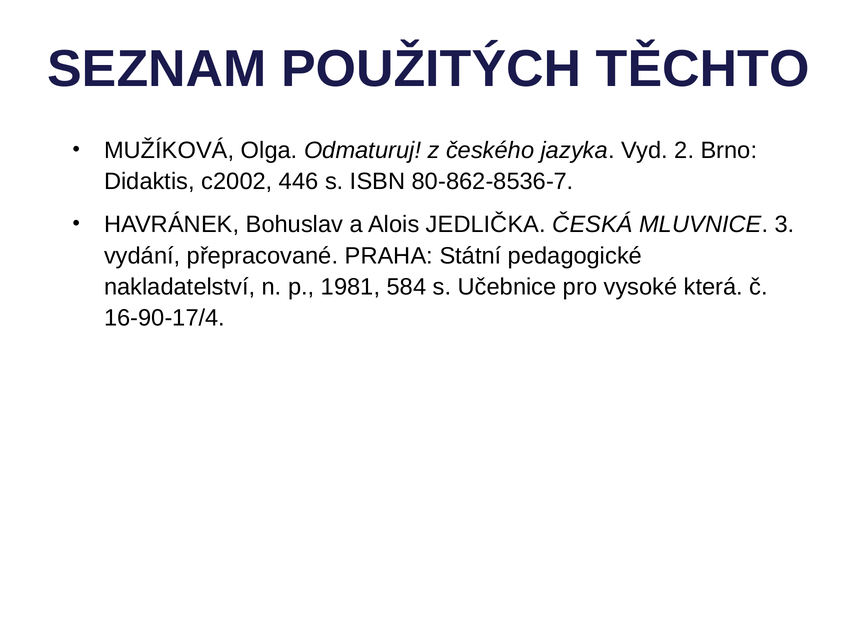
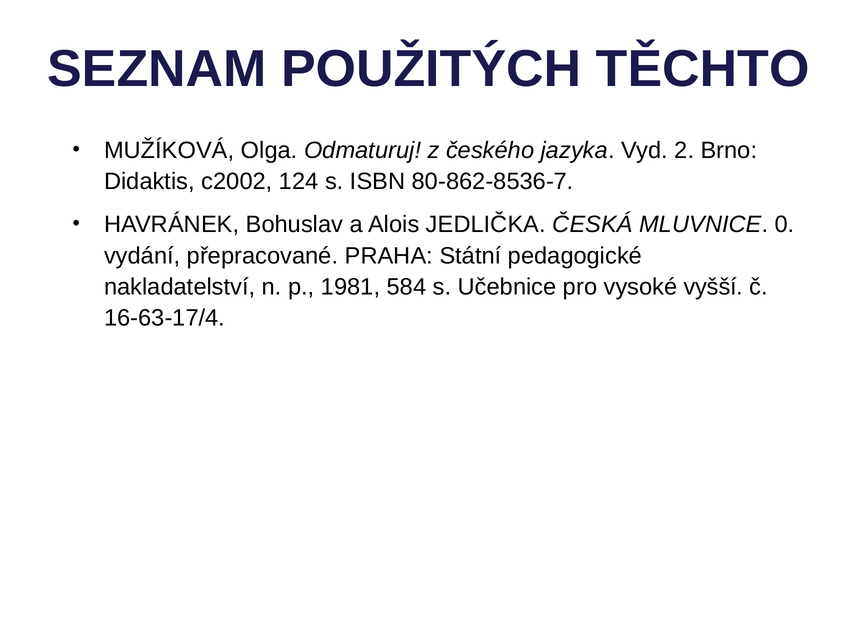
446: 446 -> 124 (299, 182)
3: 3 -> 0 (785, 225)
která: která -> vyšší (713, 287)
16-90-17/4: 16-90-17/4 -> 16-63-17/4 (165, 318)
